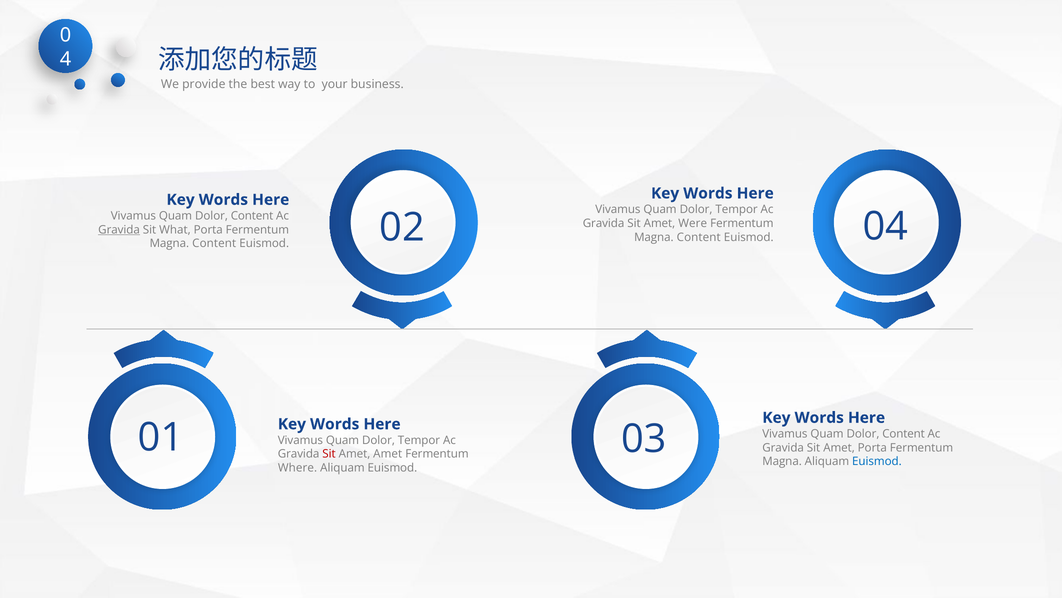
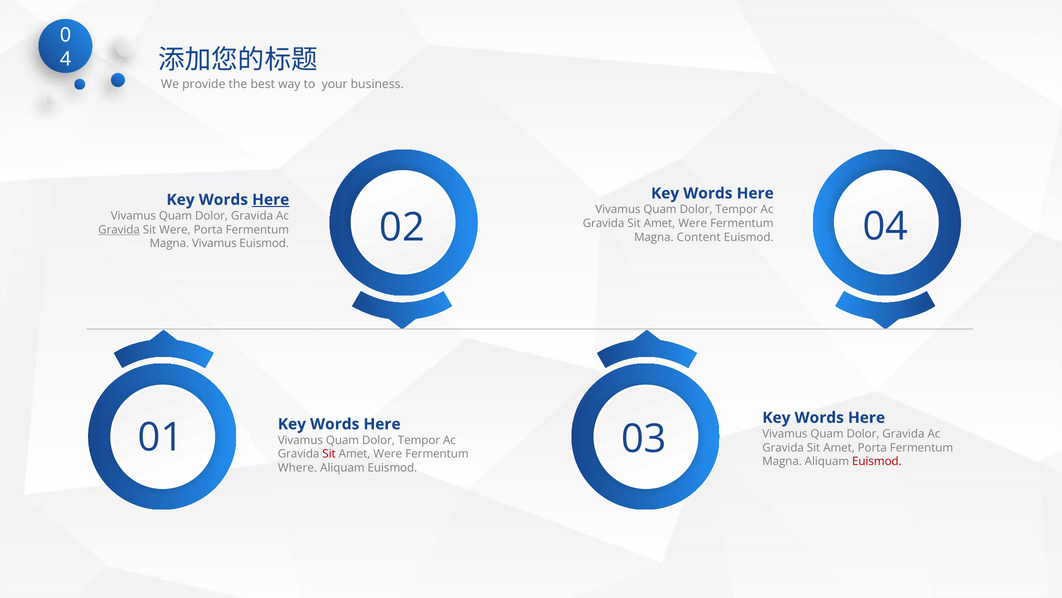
Here underline: none -> present (271, 200)
Content: Content -> Gravida (252, 216)
Sit What: What -> Were (175, 229)
Content: Content -> Vivamus (214, 243)
Content: Content -> Gravida (903, 433)
Amet: Amet -> Were (388, 454)
Euismod colour: blue -> red (877, 461)
